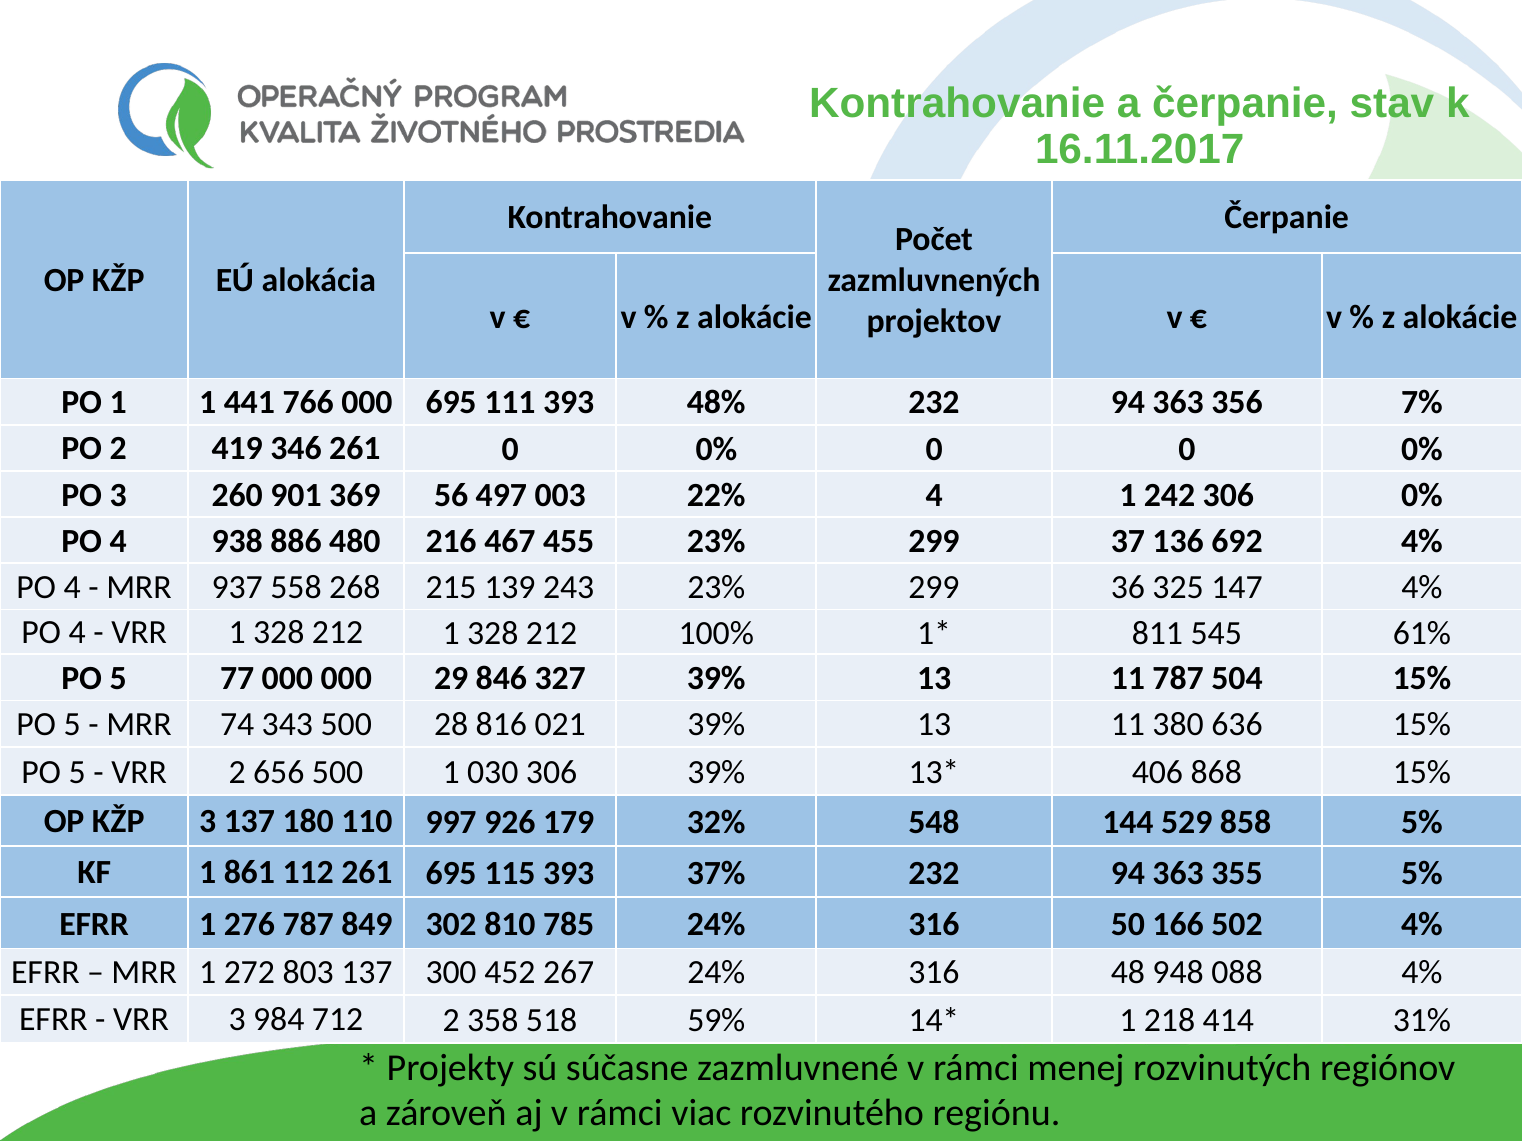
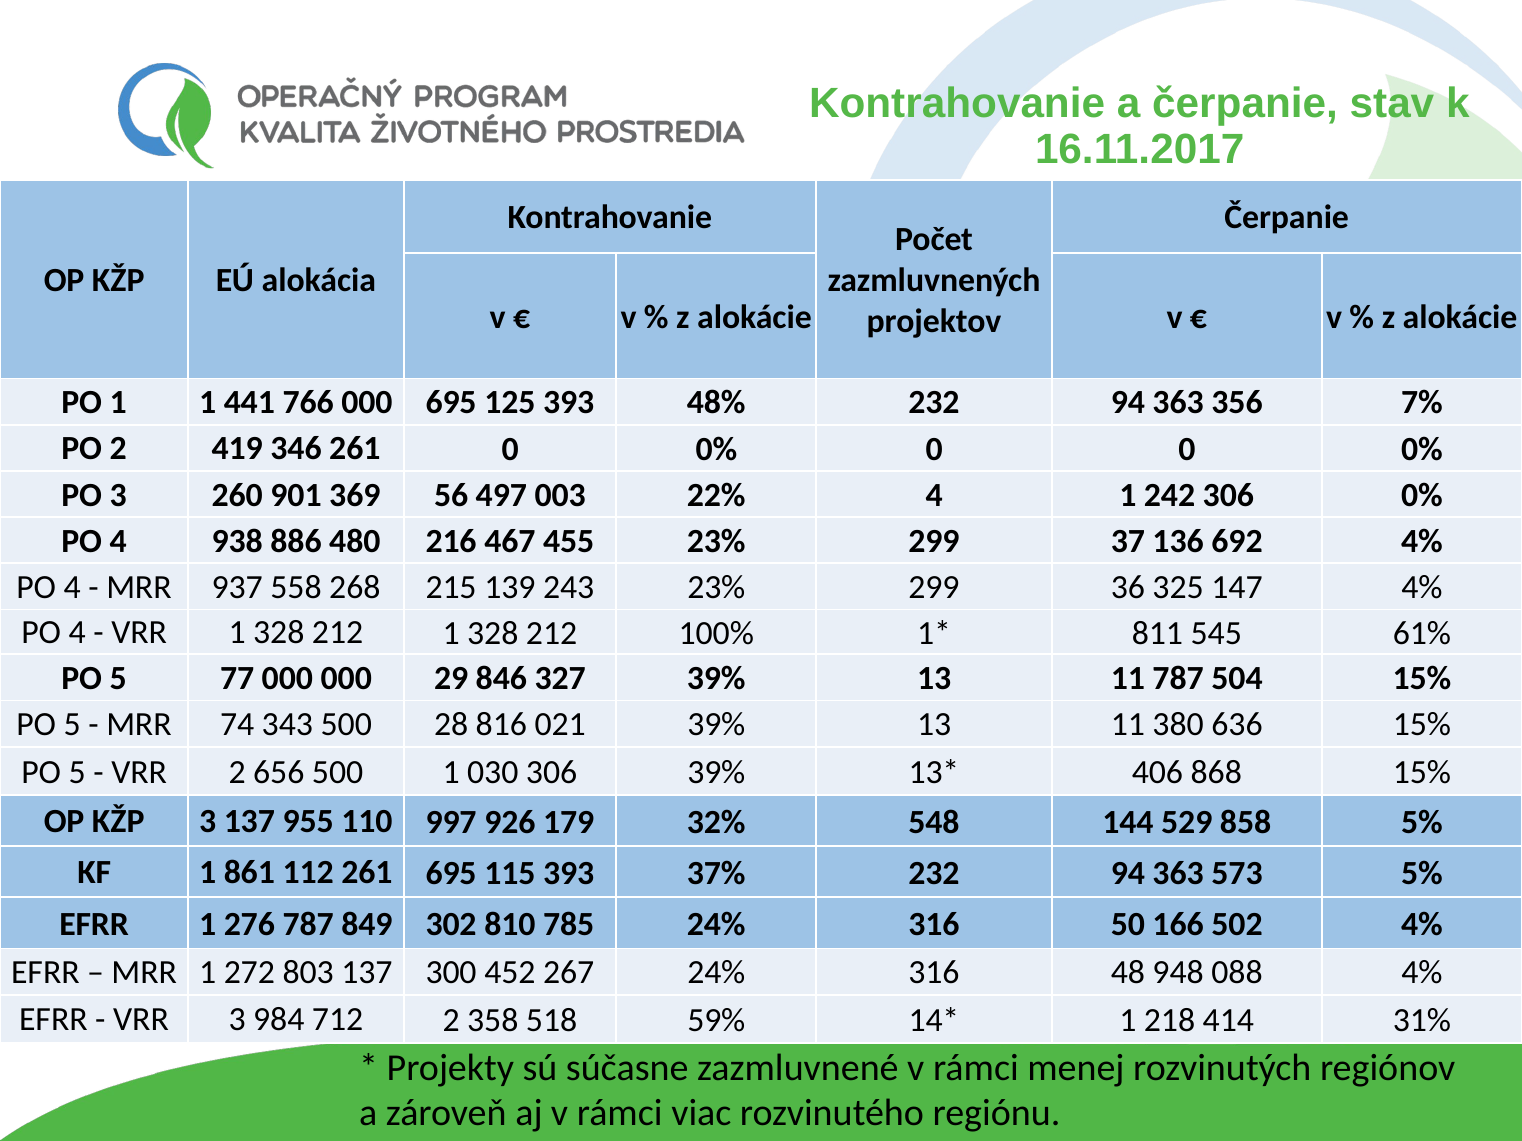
111: 111 -> 125 (510, 403)
180: 180 -> 955 (308, 822)
355: 355 -> 573 (1237, 873)
